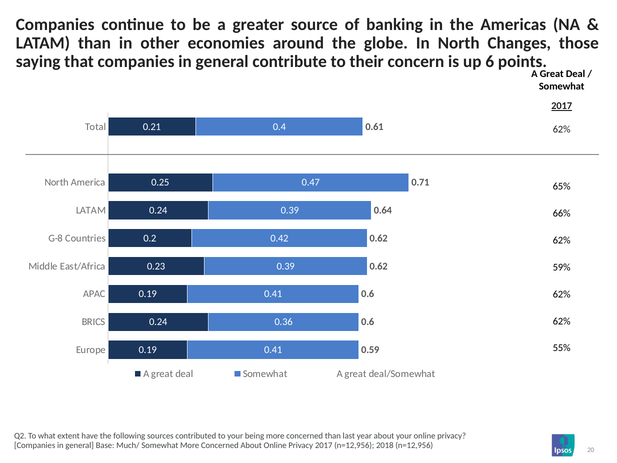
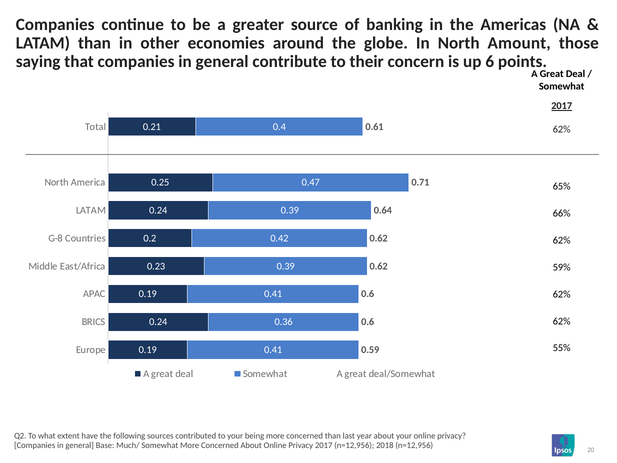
Changes: Changes -> Amount (519, 43)
